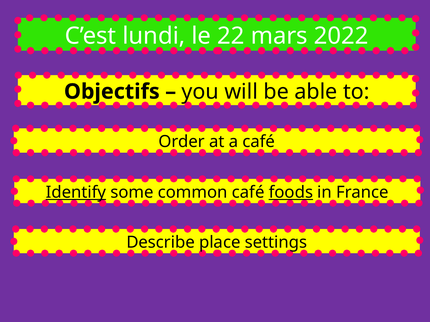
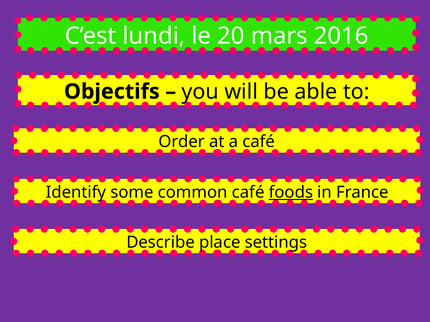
22: 22 -> 20 (231, 36)
2022: 2022 -> 2016 (341, 36)
Identify underline: present -> none (76, 192)
